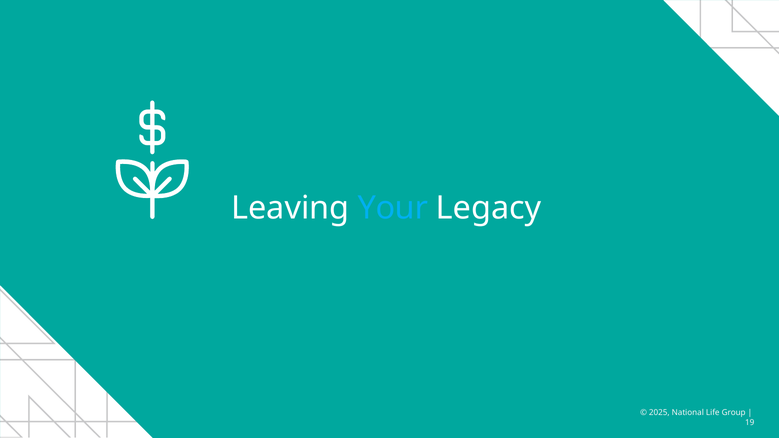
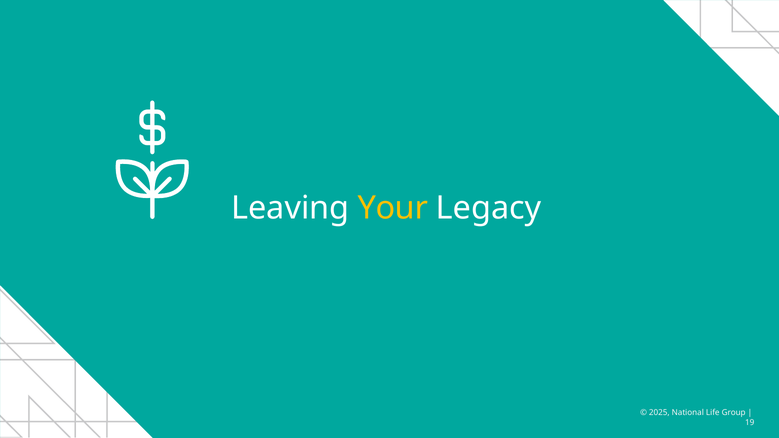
Your colour: light blue -> yellow (393, 208)
